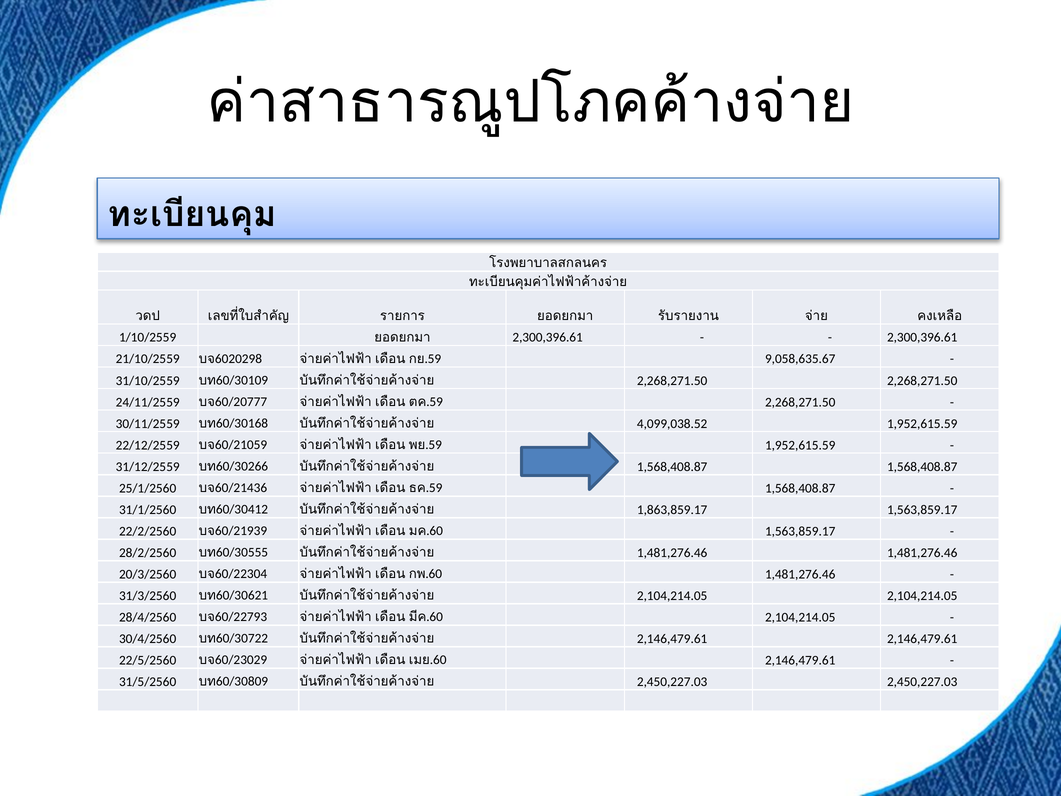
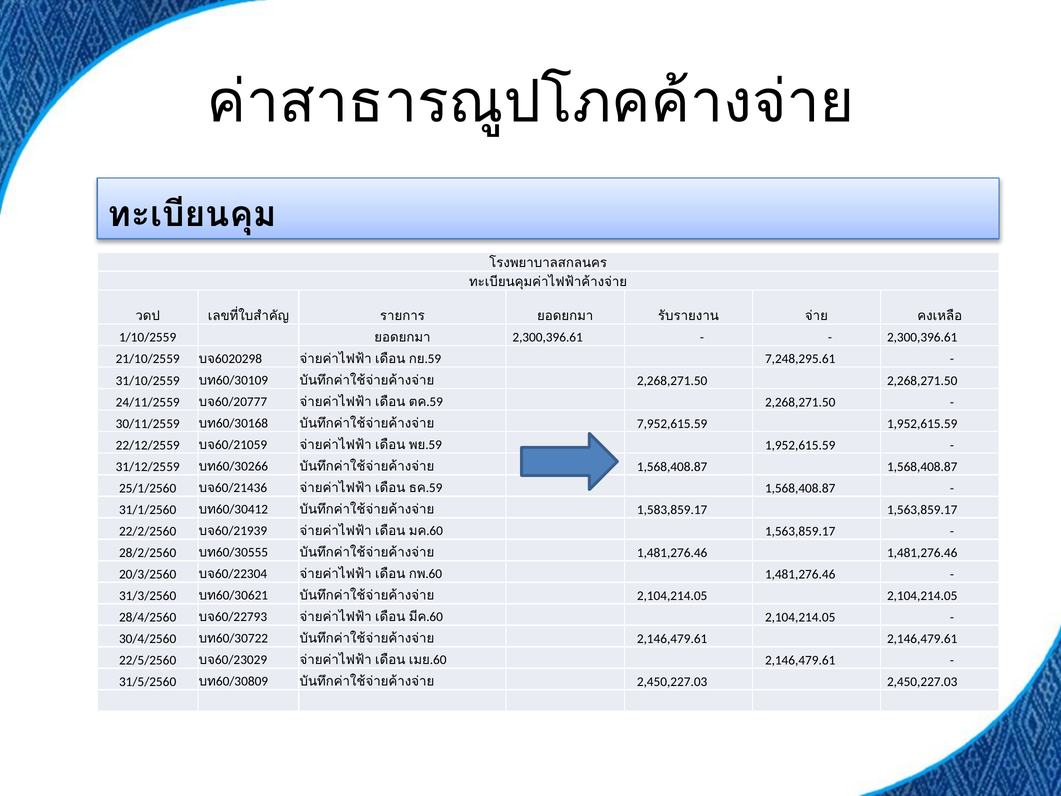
9,058,635.67: 9,058,635.67 -> 7,248,295.61 (800, 359)
4,099,038.52: 4,099,038.52 -> 7,952,615.59 (672, 424)
1,863,859.17: 1,863,859.17 -> 1,583,859.17 (672, 510)
